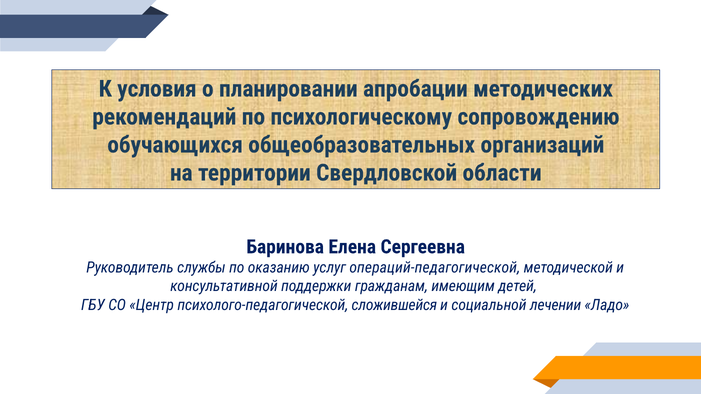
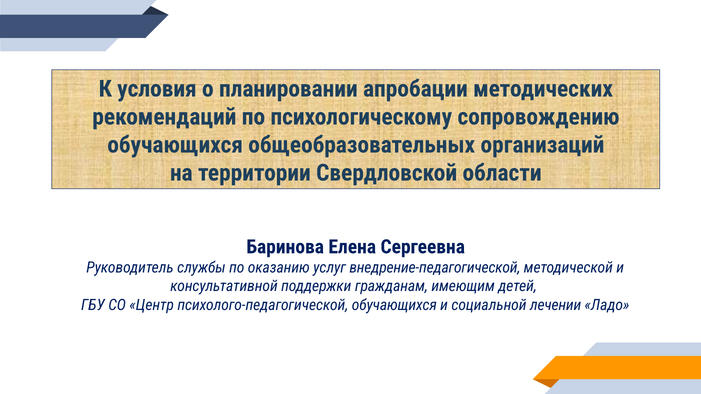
операций-педагогической: операций-педагогической -> внедрение-педагогической (435, 268)
психолого-педагогической сложившейся: сложившейся -> обучающихся (394, 305)
